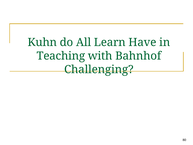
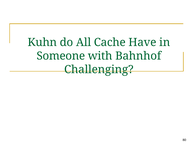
Learn: Learn -> Cache (110, 42)
Teaching: Teaching -> Someone (61, 56)
